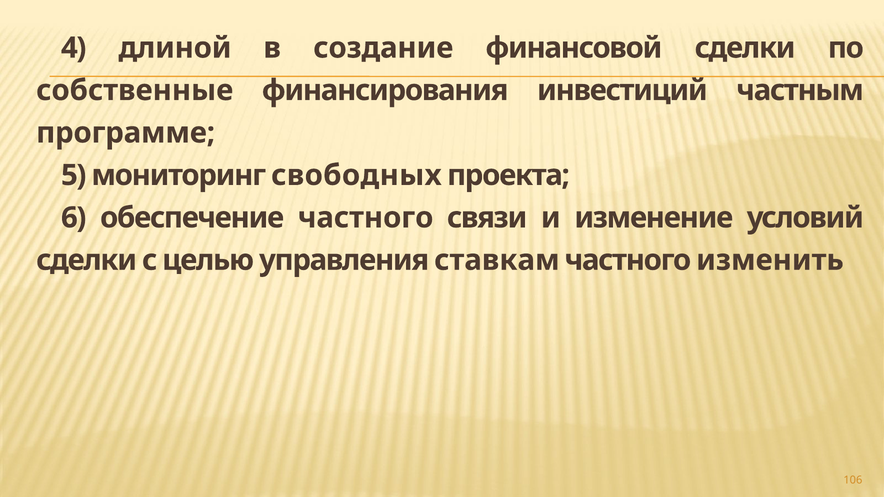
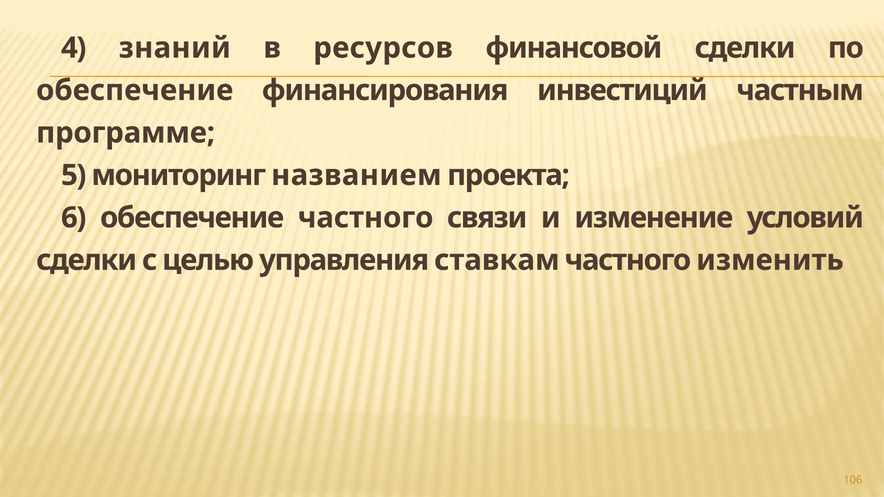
длиной: длиной -> знаний (175, 48)
создание: создание -> ресурсов (383, 48)
собственные: собственные -> обеспечение (135, 90)
свободных: свободных -> названием (356, 175)
